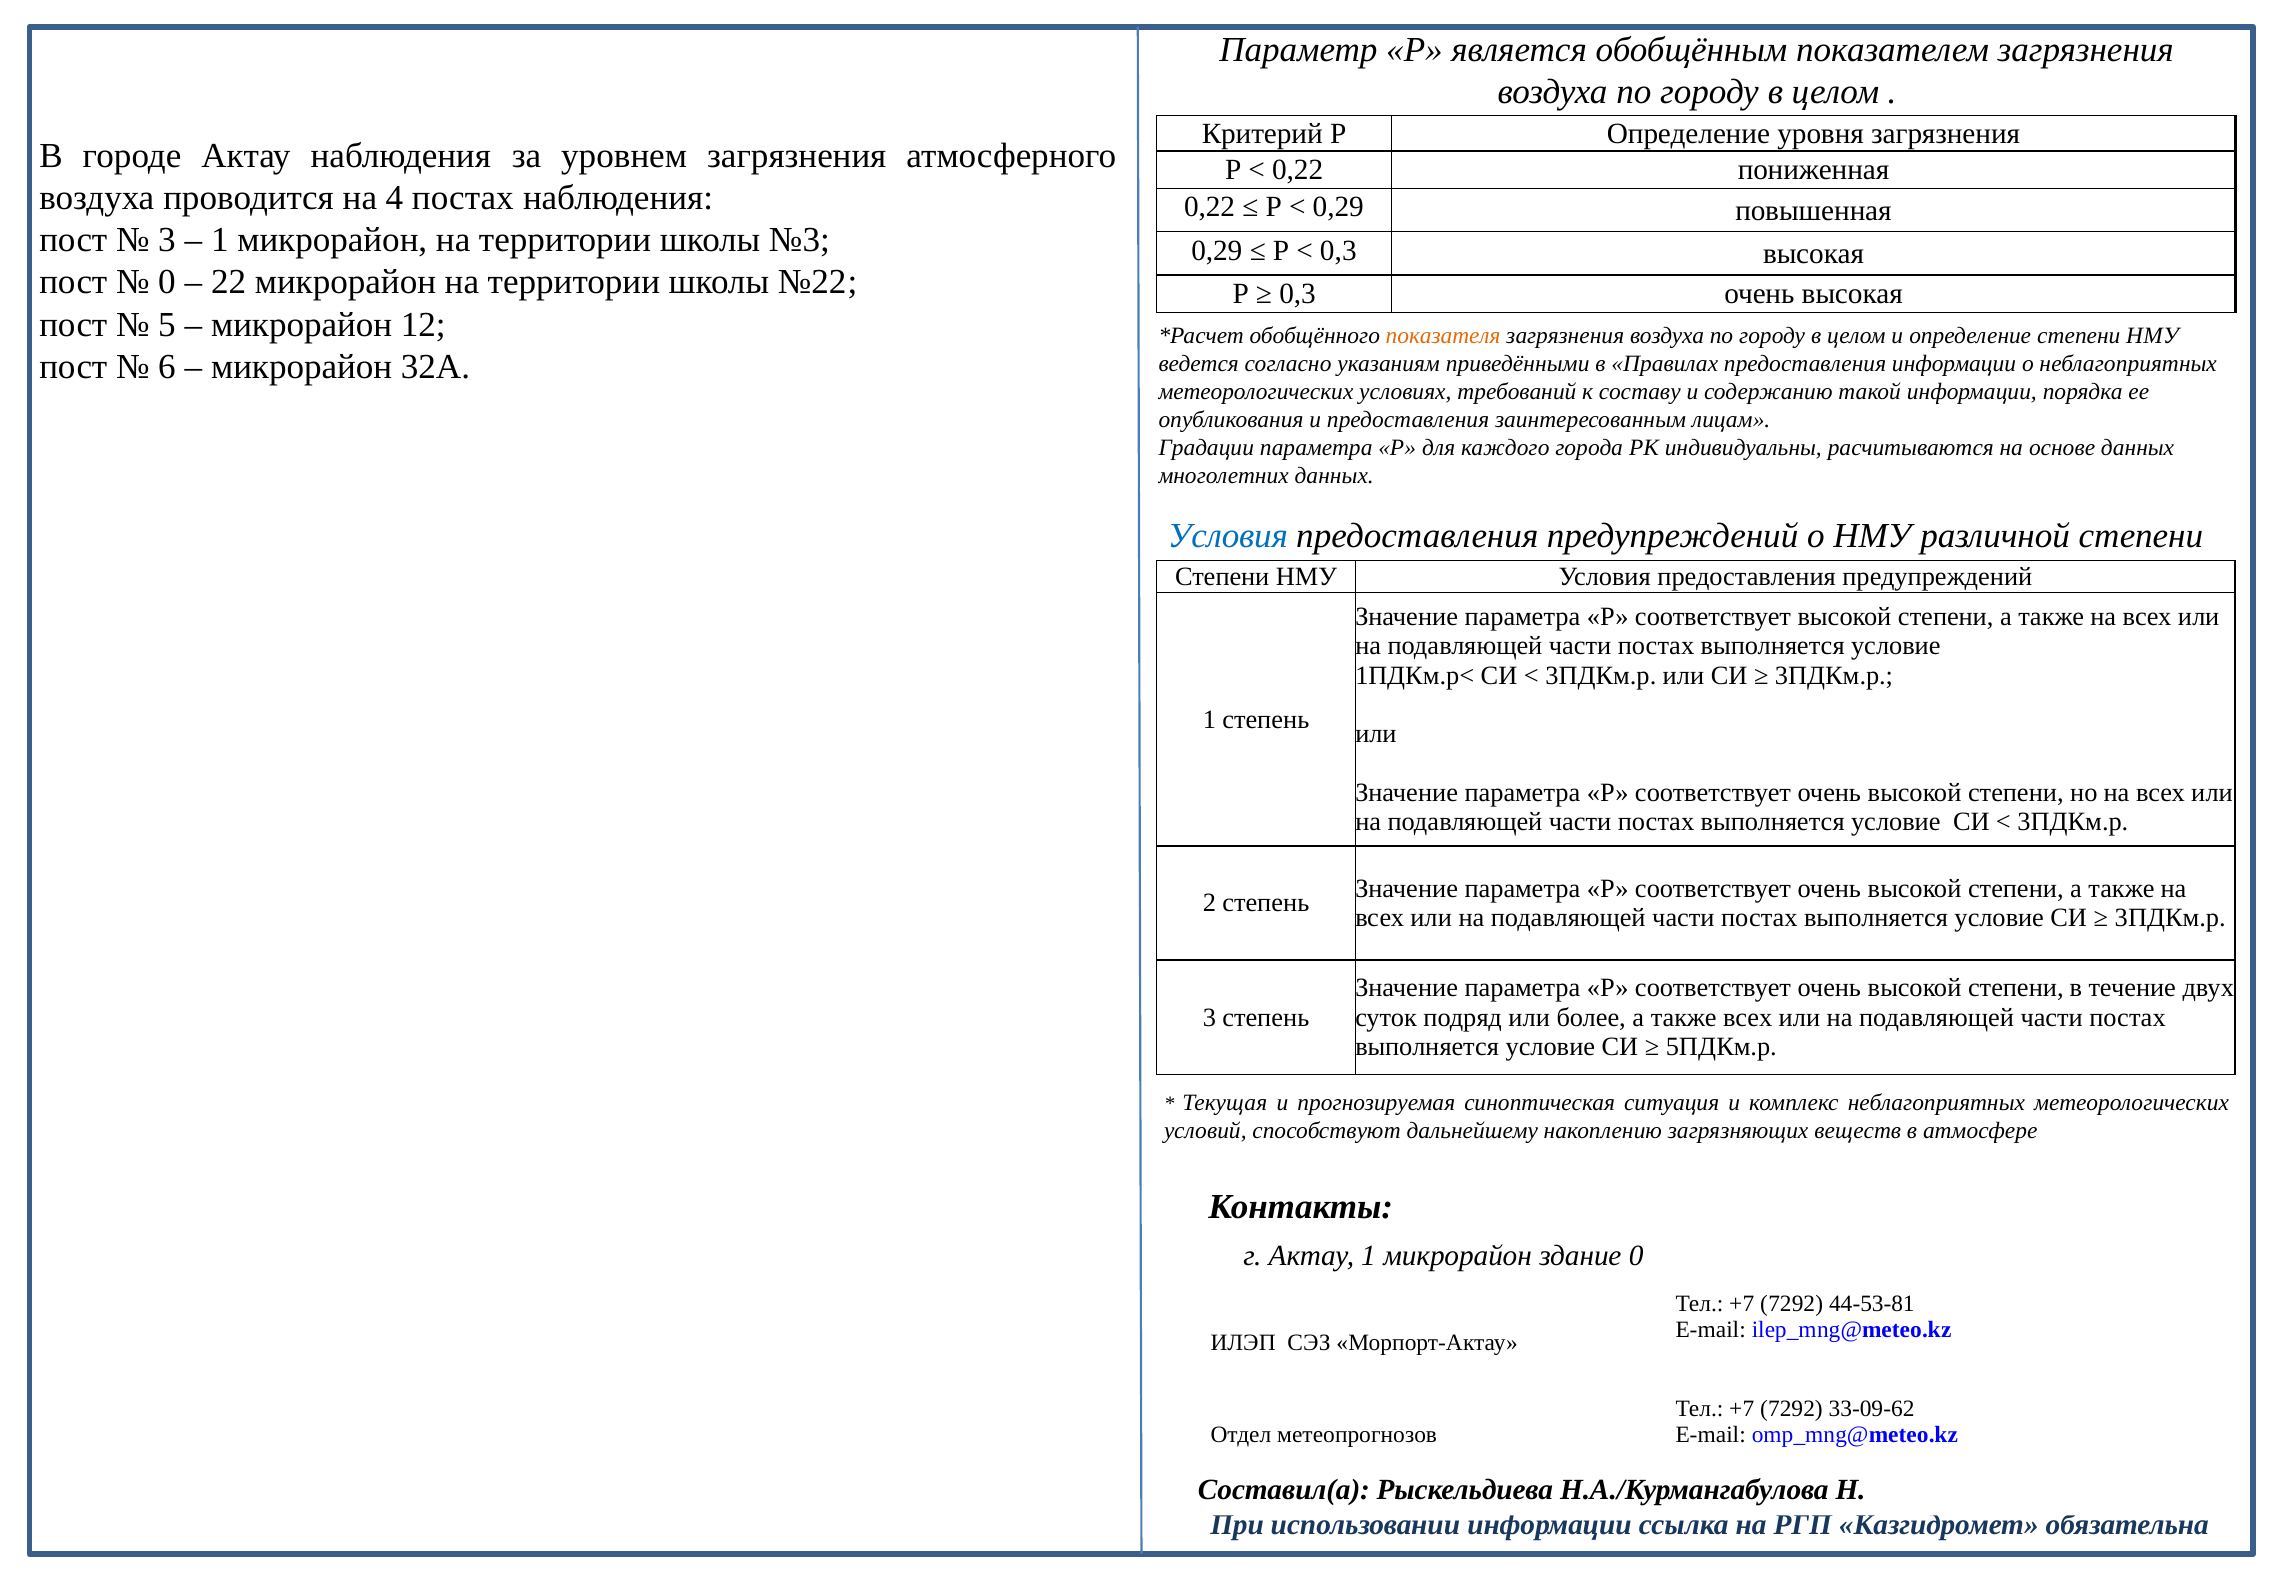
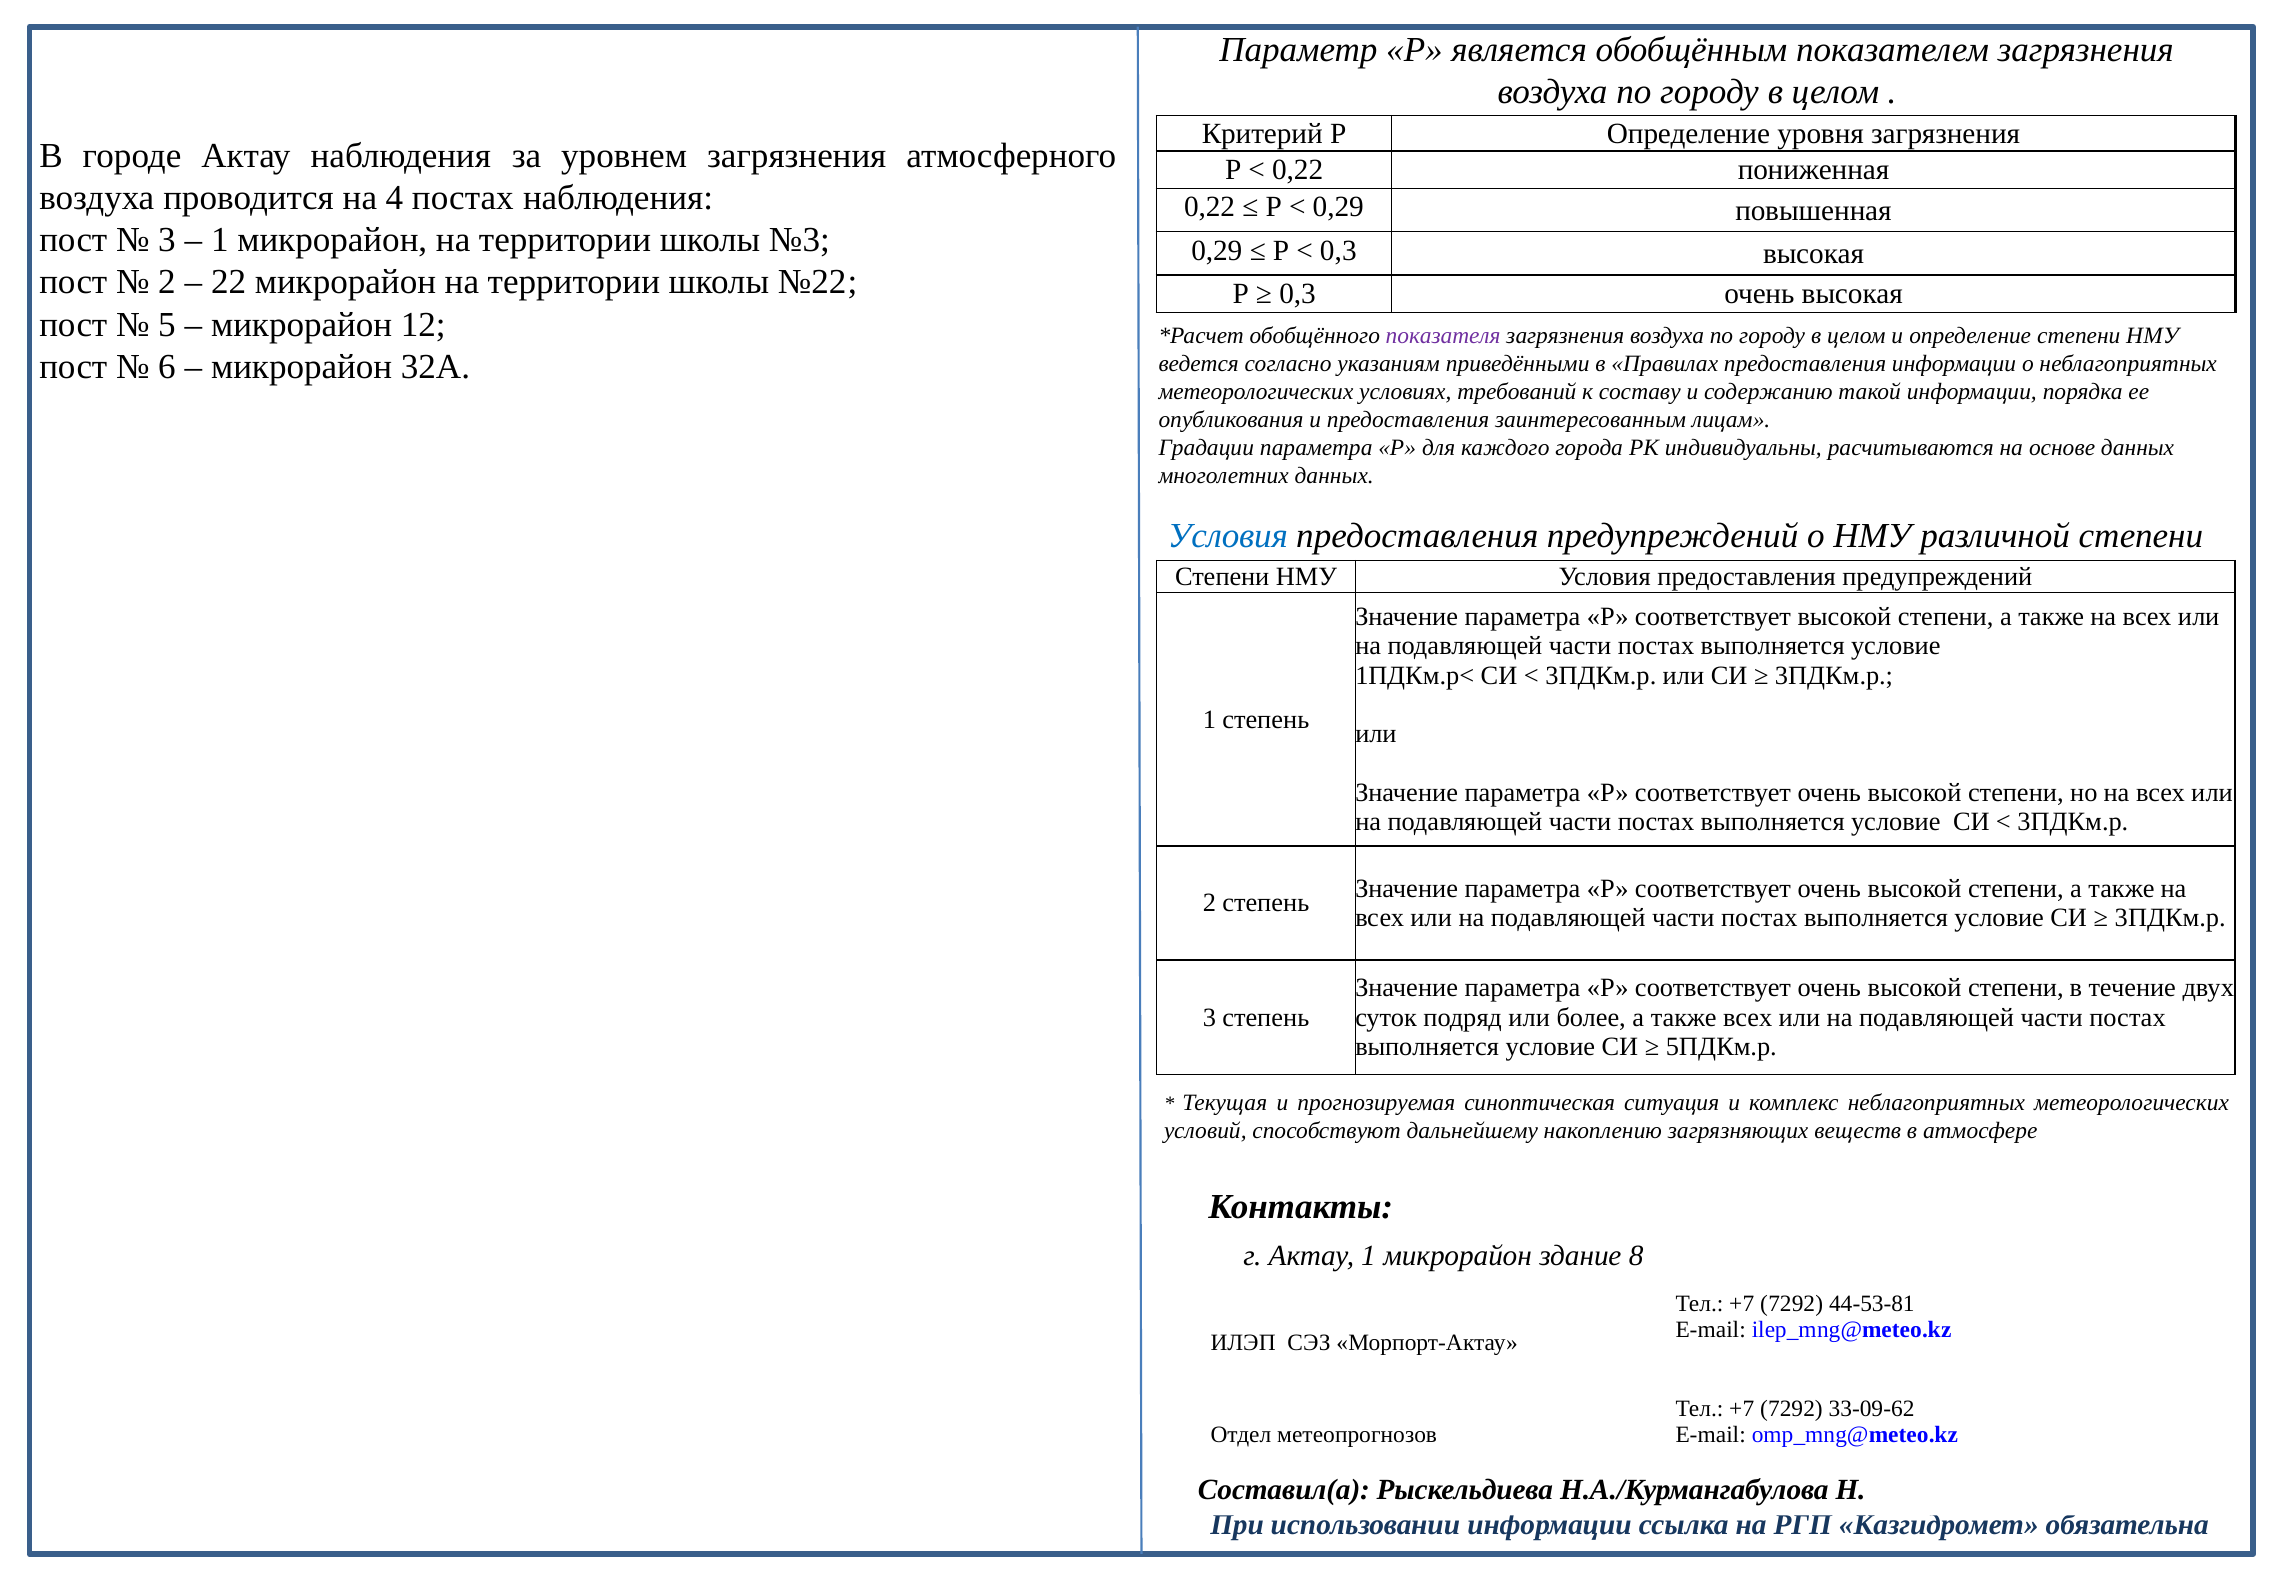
0: 0 -> 2 (167, 282)
показателя colour: orange -> purple (1443, 335)
здание 0: 0 -> 8 (1636, 1256)
